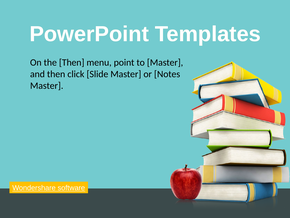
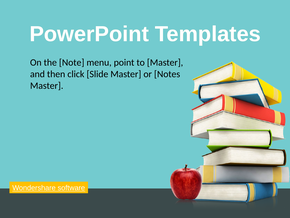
the Then: Then -> Note (72, 62)
